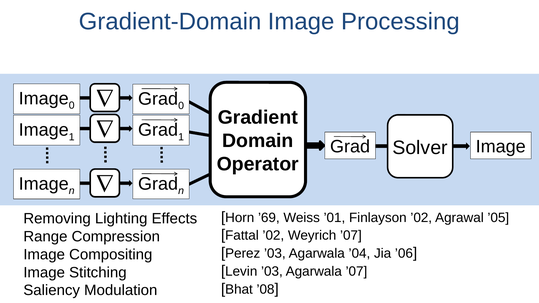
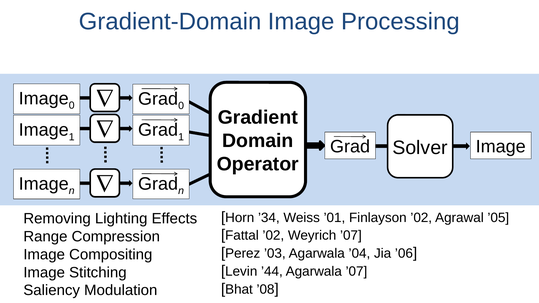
’69: ’69 -> ’34 (269, 218)
Levin ’03: ’03 -> ’44 (272, 272)
